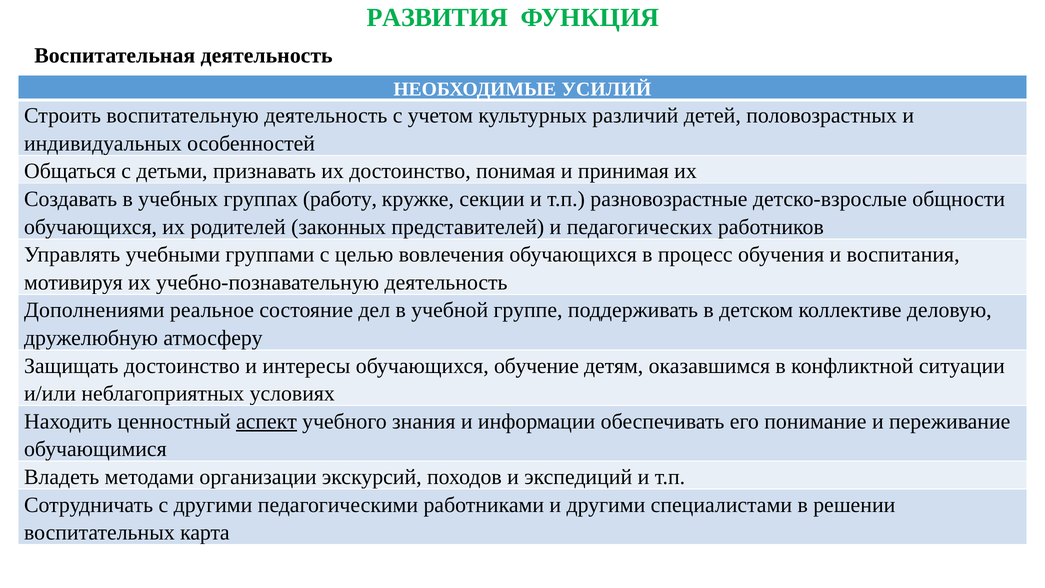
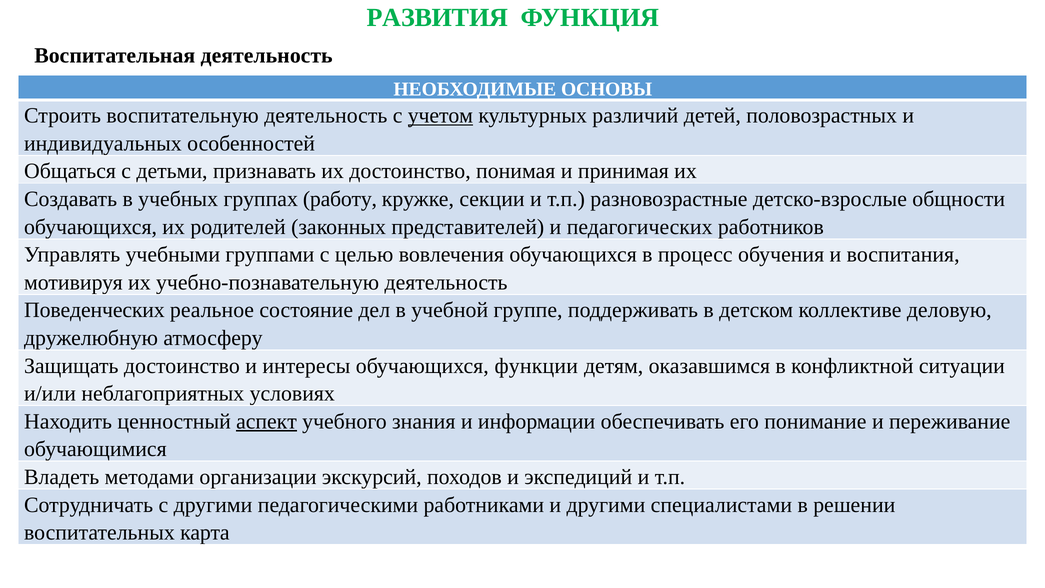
УСИЛИЙ: УСИЛИЙ -> ОСНОВЫ (607, 89)
учетом underline: none -> present (440, 116)
Дополнениями: Дополнениями -> Поведенческих (94, 310)
обучение: обучение -> функции (536, 366)
